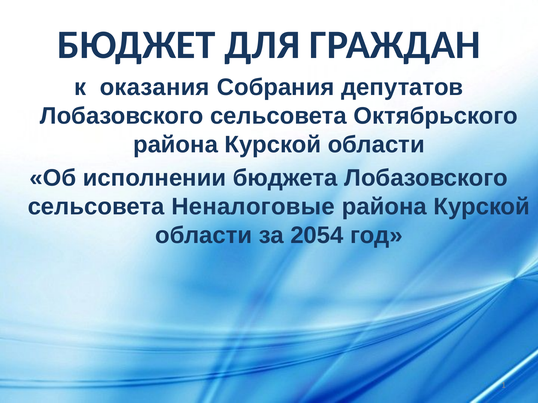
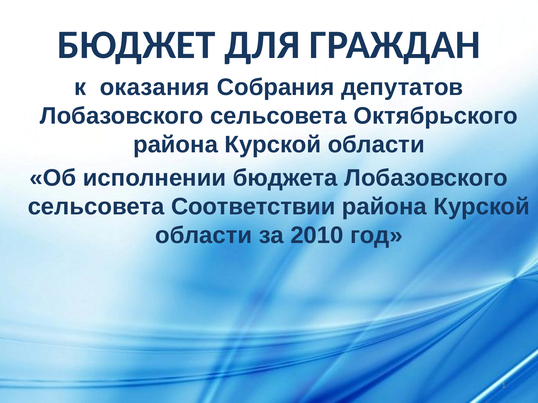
Неналоговые: Неналоговые -> Соответствии (253, 207)
2054: 2054 -> 2010 (317, 236)
